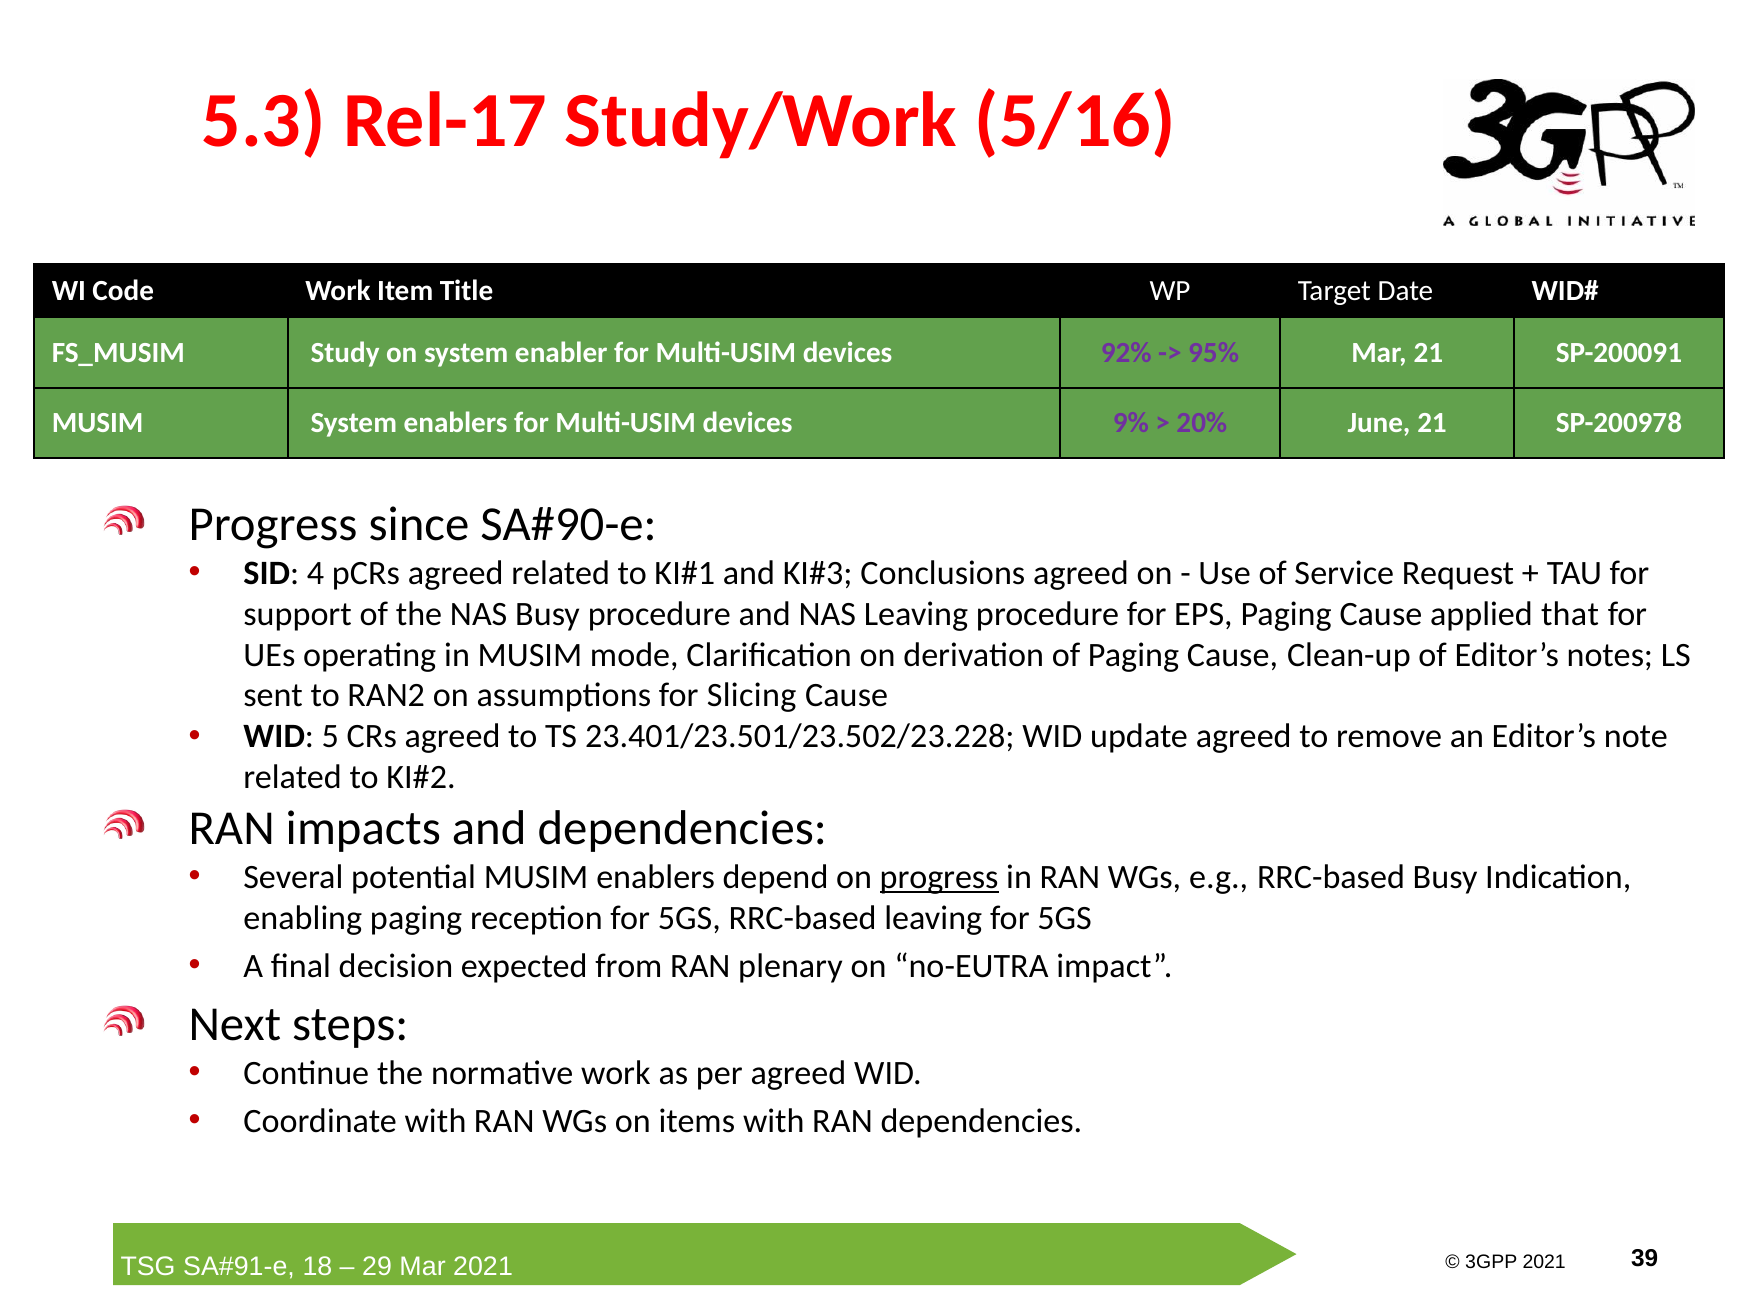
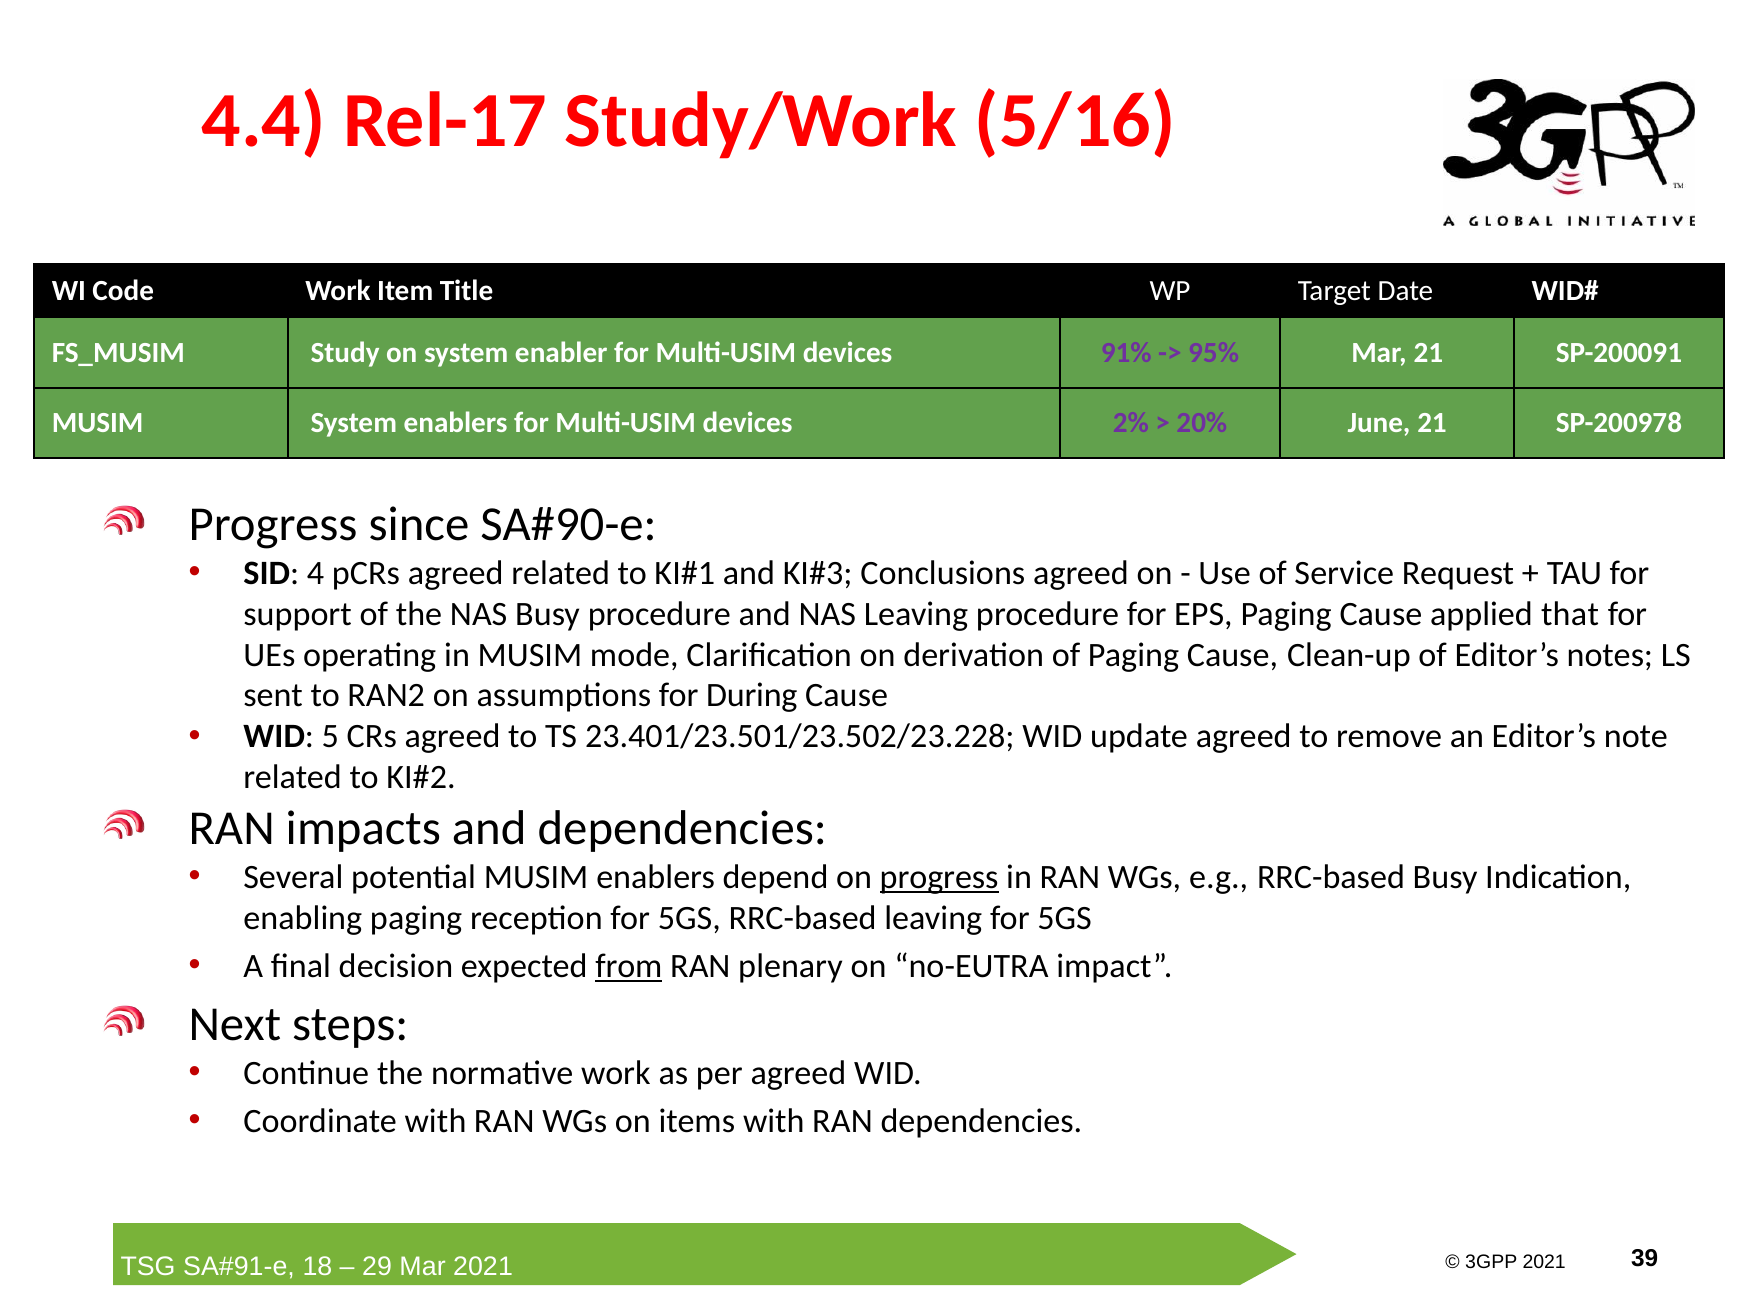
5.3: 5.3 -> 4.4 (264, 121)
92%: 92% -> 91% (1126, 353)
9%: 9% -> 2% (1131, 423)
Slicing: Slicing -> During (752, 695)
from underline: none -> present (629, 966)
